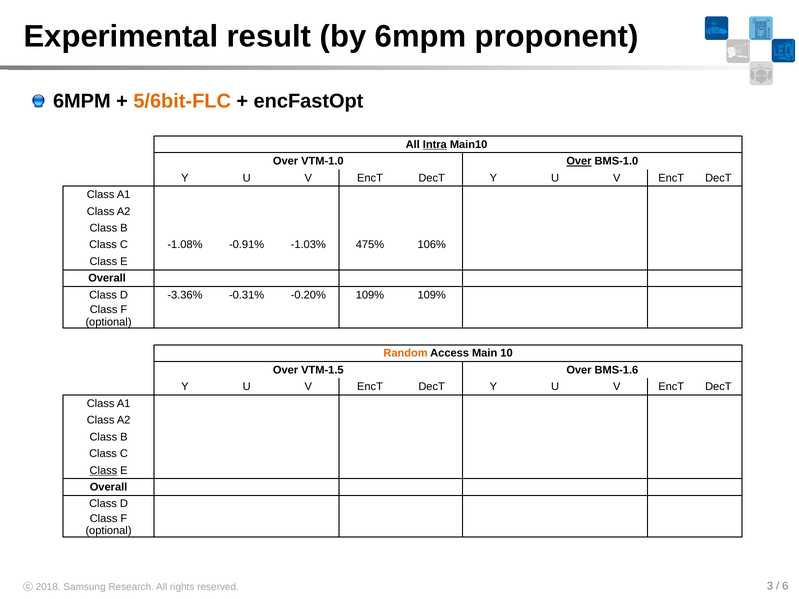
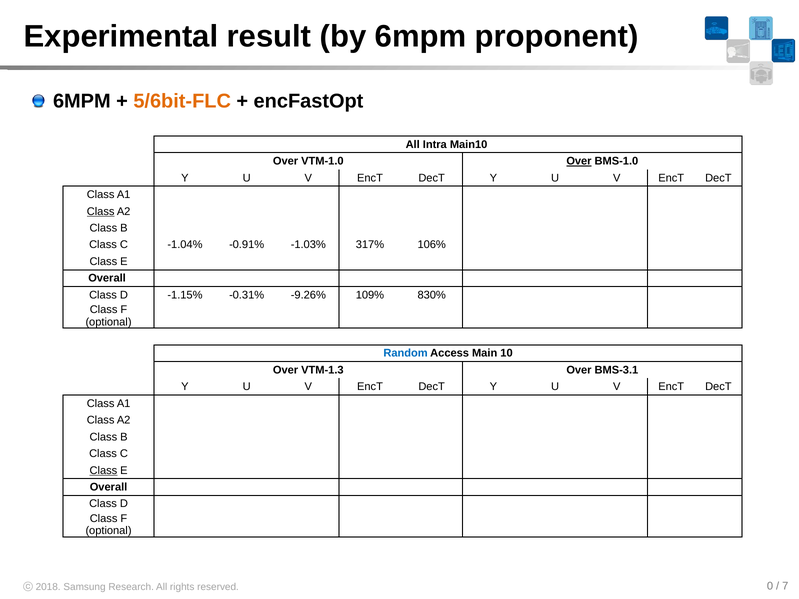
Intra underline: present -> none (435, 145)
Class underline: none -> present (101, 211)
-1.08%: -1.08% -> -1.04% (185, 245)
475%: 475% -> 317% (370, 245)
-3.36%: -3.36% -> -1.15% (185, 295)
-0.20%: -0.20% -> -9.26% (308, 295)
109% 109%: 109% -> 830% (432, 295)
Random colour: orange -> blue (406, 353)
VTM-1.5: VTM-1.5 -> VTM-1.3 (322, 370)
BMS-1.6: BMS-1.6 -> BMS-3.1 (616, 370)
3: 3 -> 0 (770, 586)
6: 6 -> 7 (785, 586)
